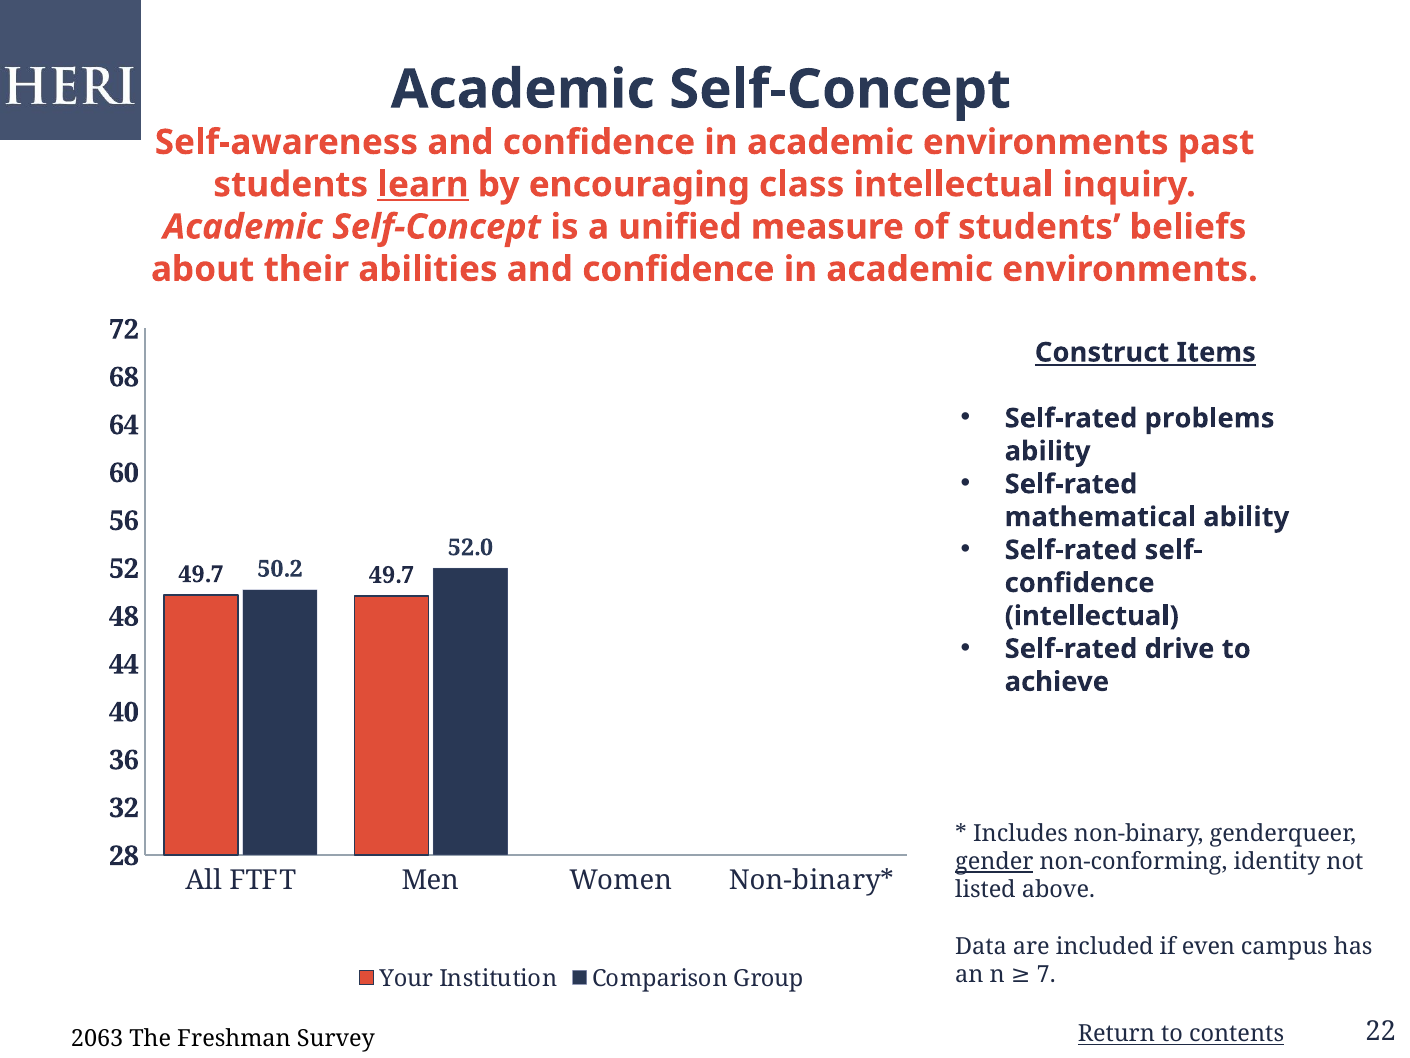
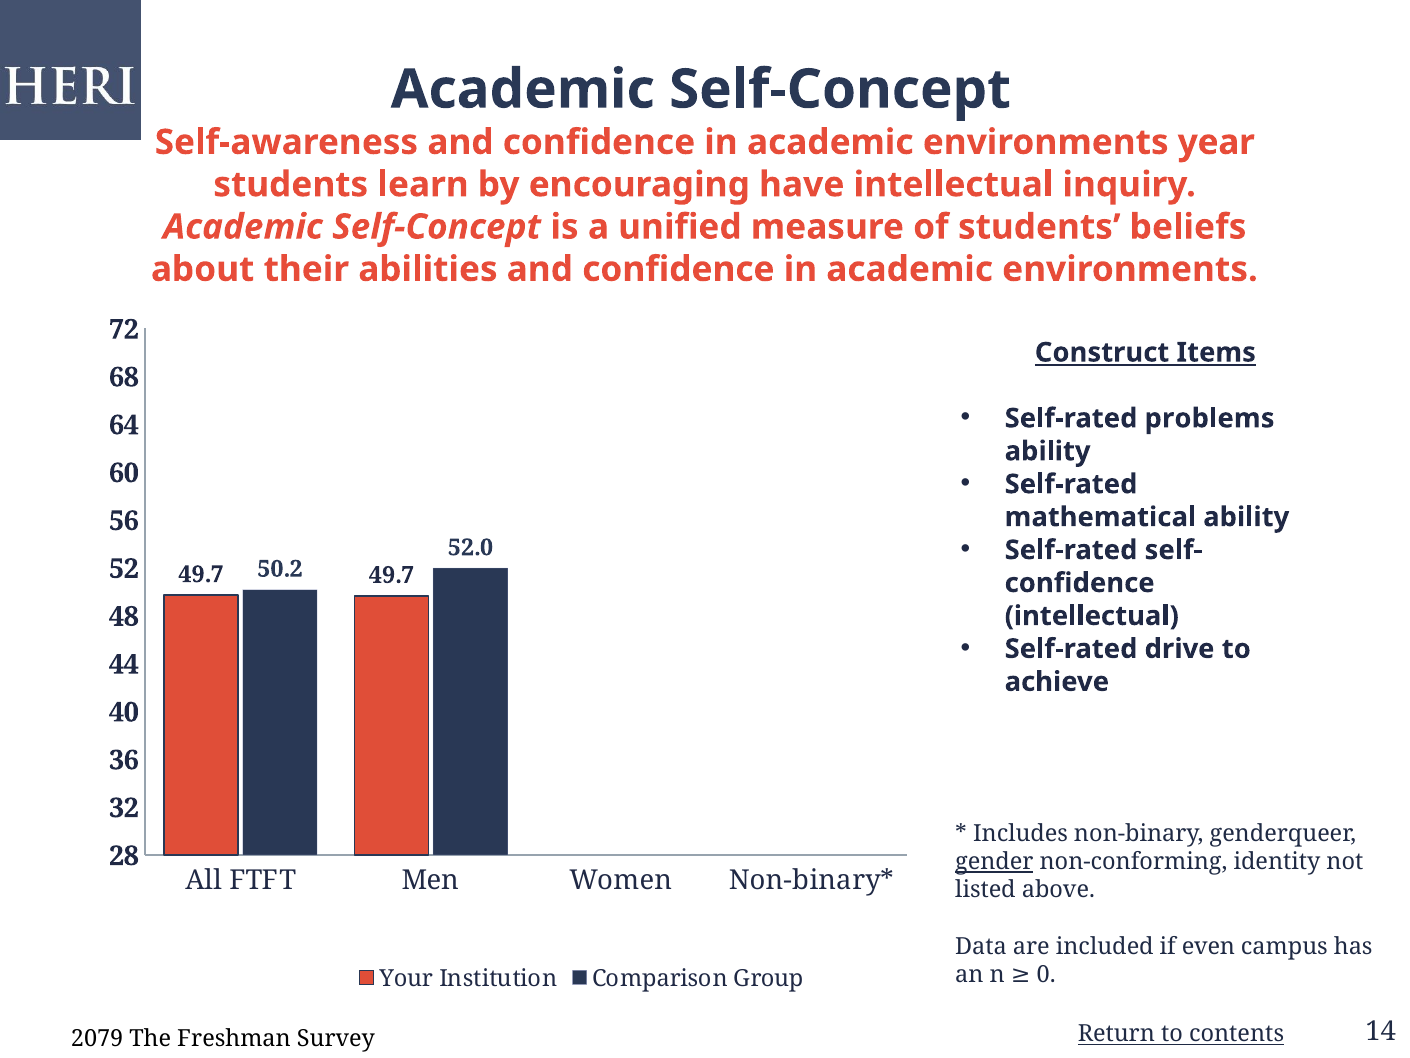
past: past -> year (1216, 142)
learn underline: present -> none (423, 185)
class: class -> have (802, 185)
7: 7 -> 0 (1046, 974)
2063: 2063 -> 2079 (97, 1038)
22: 22 -> 14 (1381, 1031)
